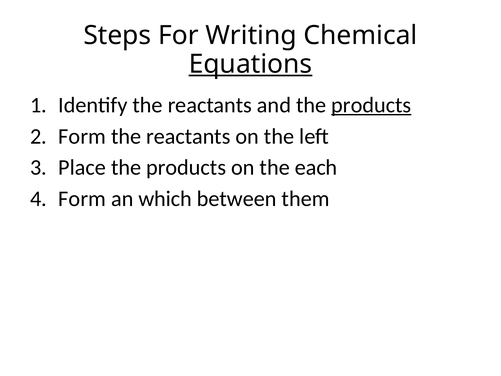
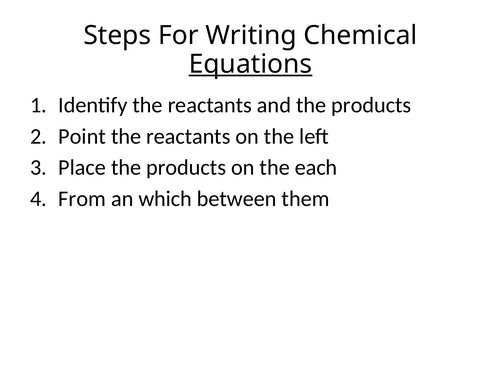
products underline: present -> none (371, 105)
Form: Form -> Point (82, 136)
Form: Form -> From (82, 199)
